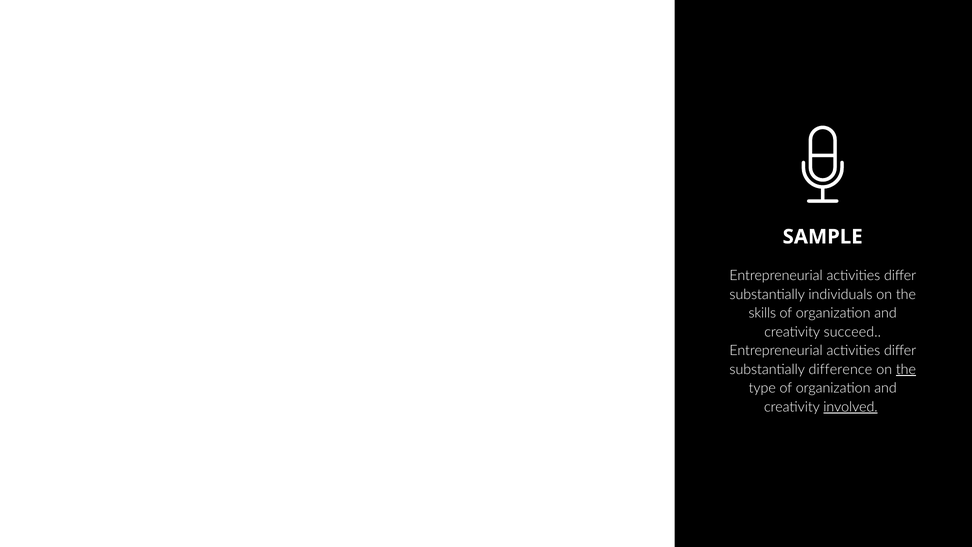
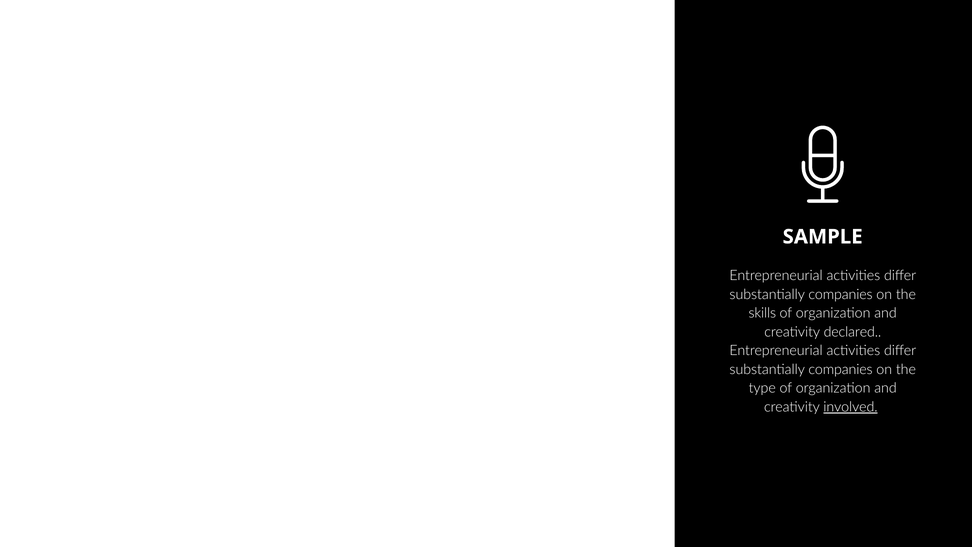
individuals: individuals -> companies (841, 294)
succeed: succeed -> declared (852, 332)
difference: difference -> companies (841, 369)
the underline: present -> none (906, 369)
